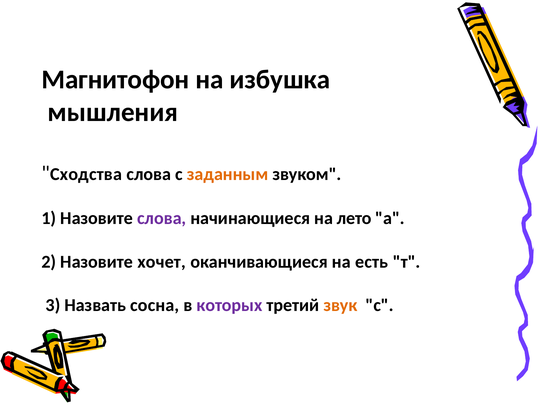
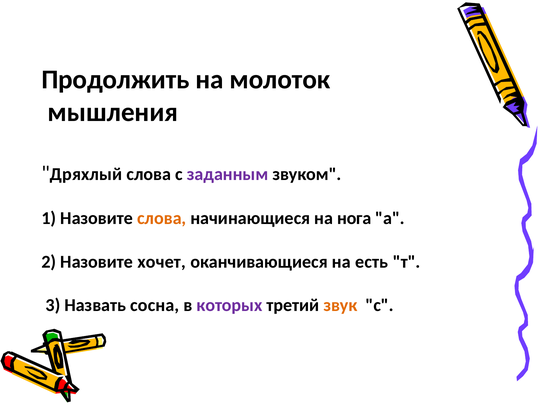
Магнитофон: Магнитофон -> Продолжить (115, 80)
избушка: избушка -> молоток (280, 80)
Сходства: Сходства -> Дряхлый (86, 174)
заданным colour: orange -> purple (228, 174)
слова colour: purple -> orange (162, 218)
лето: лето -> нога (354, 218)
